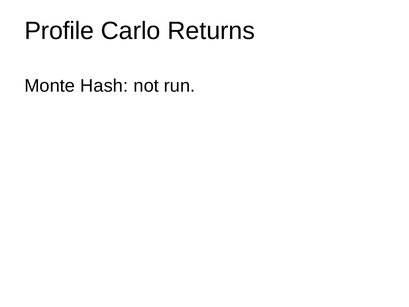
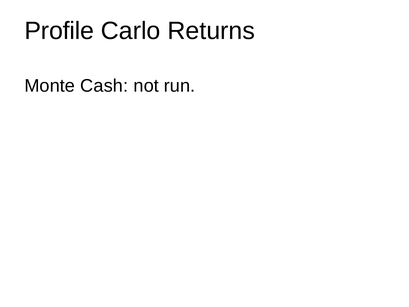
Hash: Hash -> Cash (104, 86)
